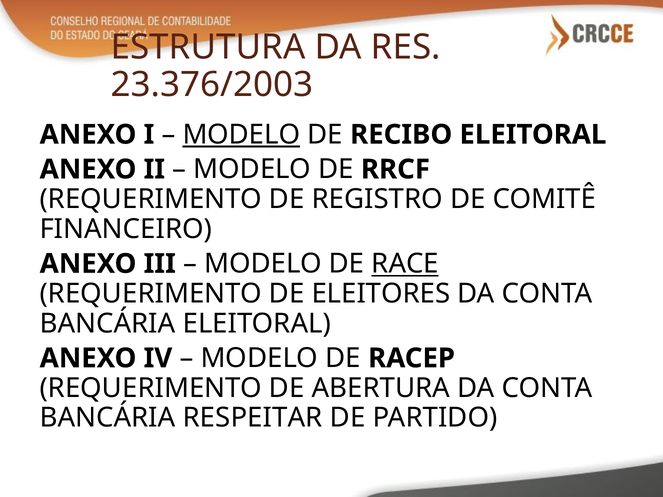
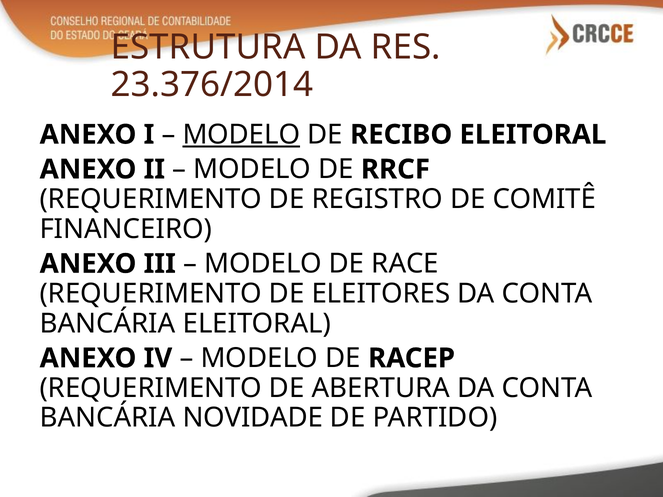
23.376/2003: 23.376/2003 -> 23.376/2014 (212, 85)
RACE underline: present -> none (405, 264)
RESPEITAR: RESPEITAR -> NOVIDADE (253, 418)
